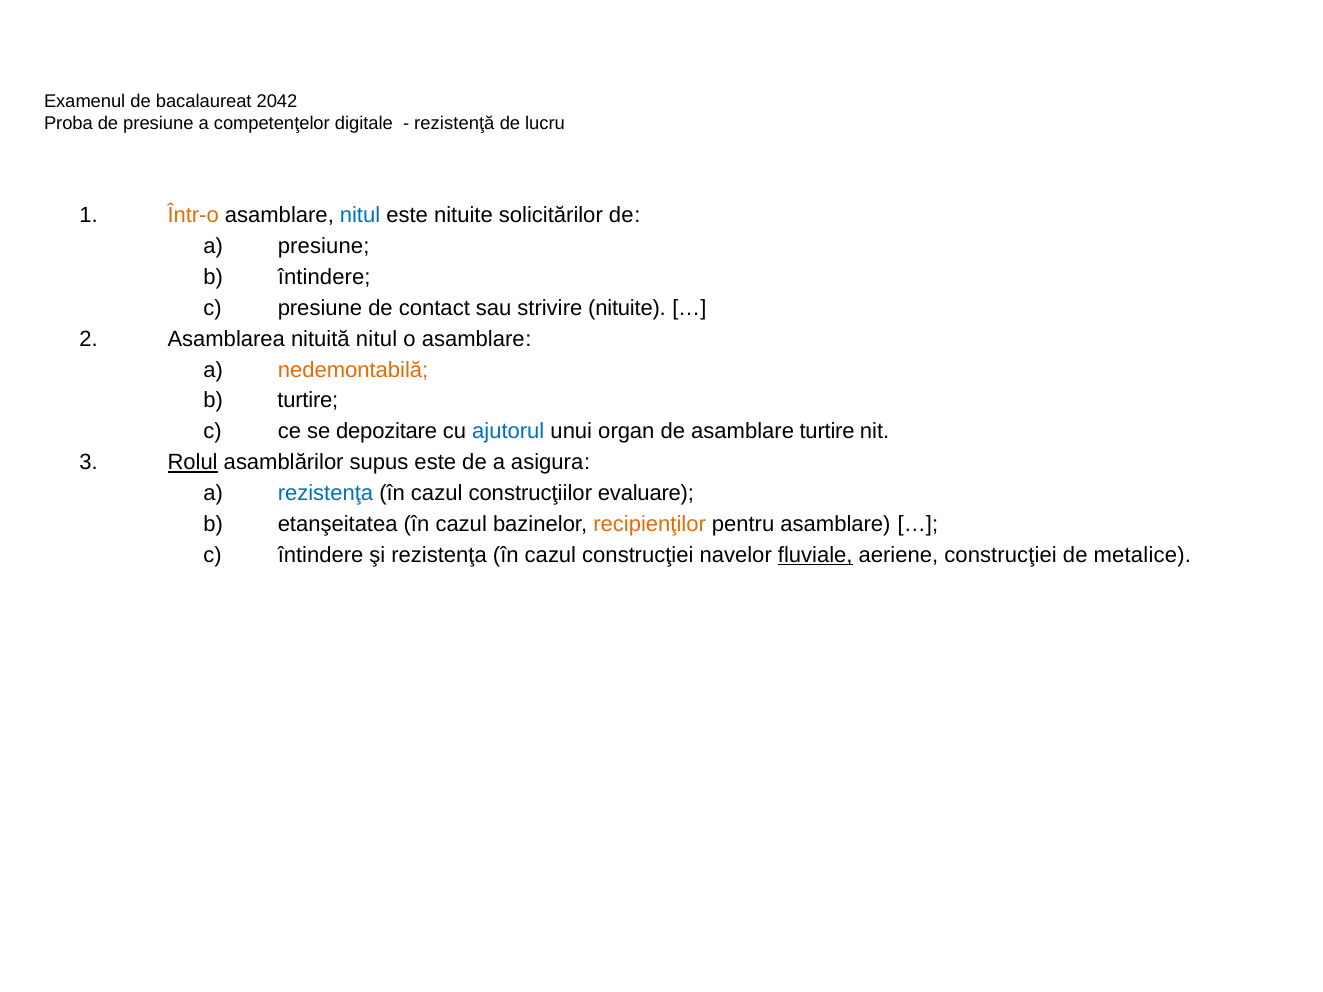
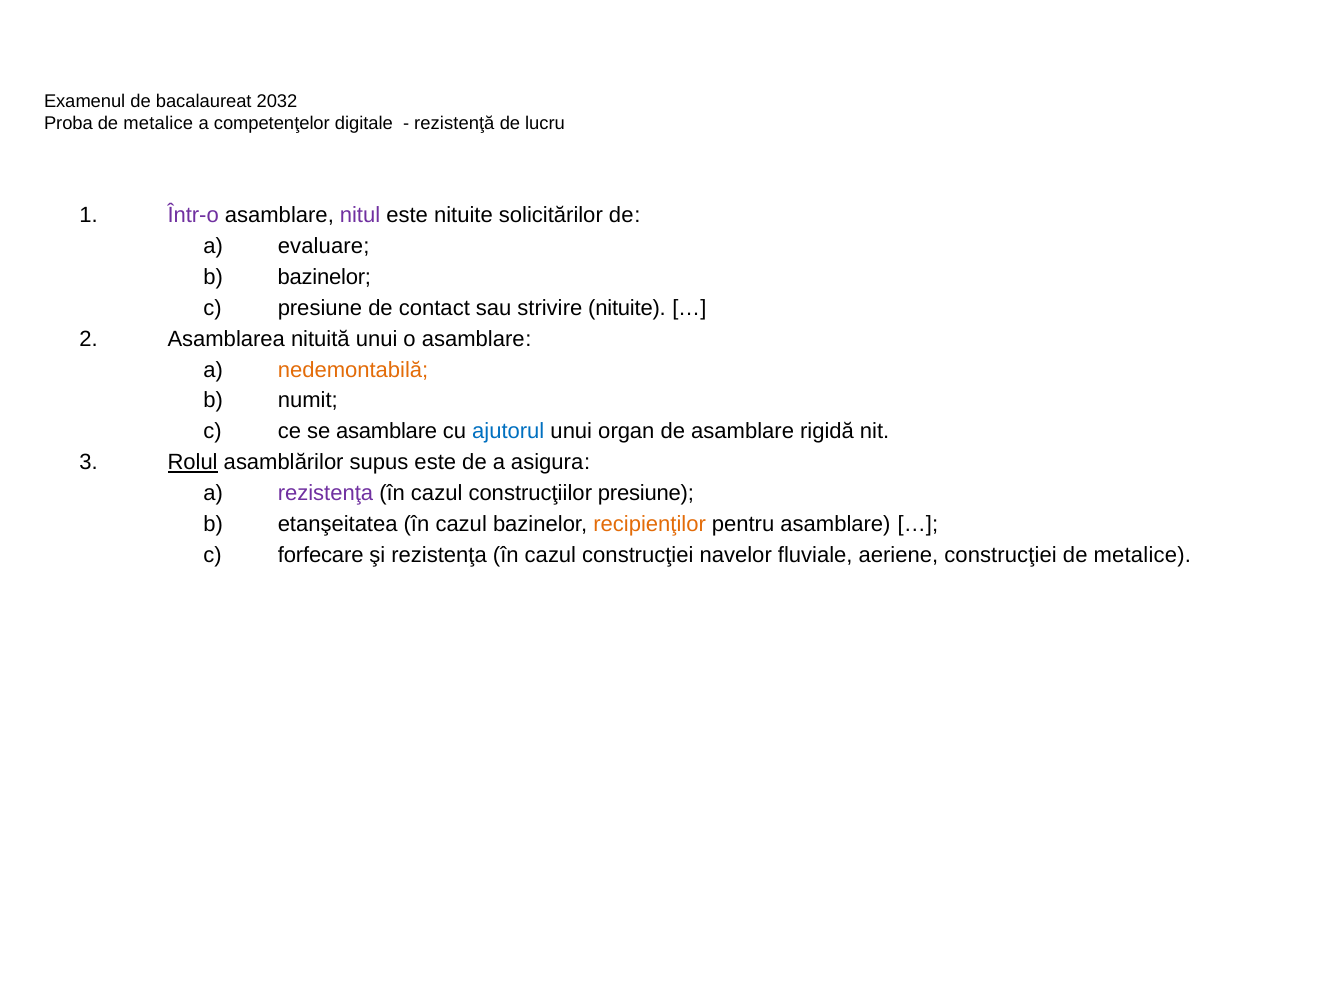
2042: 2042 -> 2032 (277, 102)
Proba de presiune: presiune -> metalice (158, 124)
Într-o colour: orange -> purple (193, 215)
nitul colour: blue -> purple (360, 215)
a presiune: presiune -> evaluare (324, 246)
întindere: întindere -> bazinelor (324, 277)
nituită nitul: nitul -> unui (377, 339)
turtire: turtire -> numit (308, 401)
se depozitare: depozitare -> asamblare (387, 432)
asamblare turtire: turtire -> rigidă (827, 432)
rezistenţa colour: blue -> purple (325, 493)
construcţiilor evaluare: evaluare -> presiune (646, 493)
întindere: întindere -> forfecare (321, 555)
fluviale underline: present -> none (815, 555)
